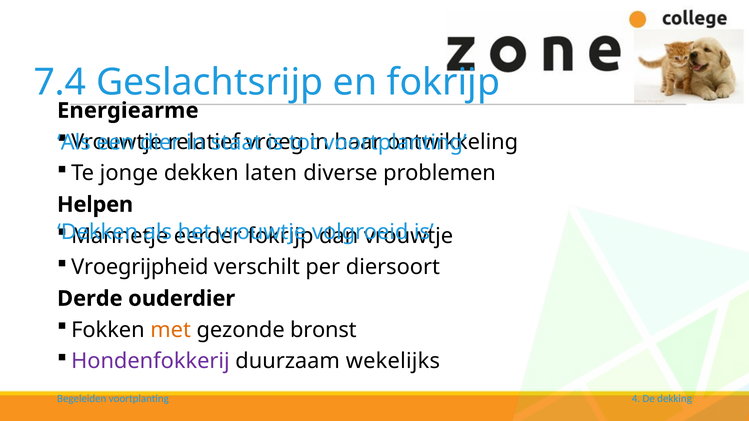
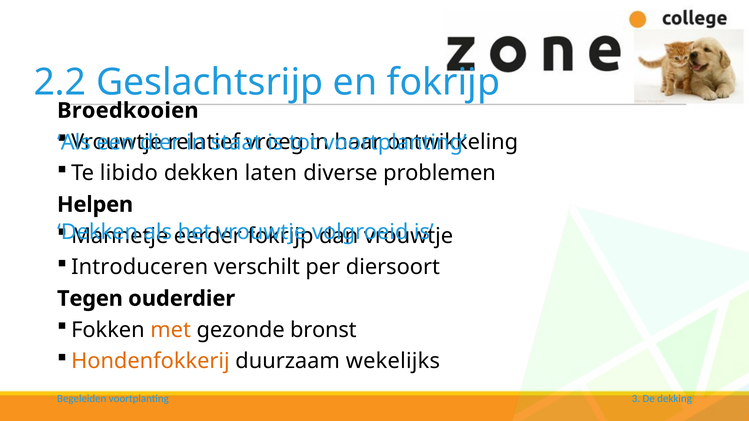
7.4: 7.4 -> 2.2 (60, 83)
Energiearme: Energiearme -> Broedkooien (128, 111)
jonge: jonge -> libido (129, 173)
Vroegrijpheid: Vroegrijpheid -> Introduceren (140, 267)
Derde: Derde -> Tegen (90, 299)
Hondenfokkerij colour: purple -> orange (150, 362)
4: 4 -> 3 (636, 399)
